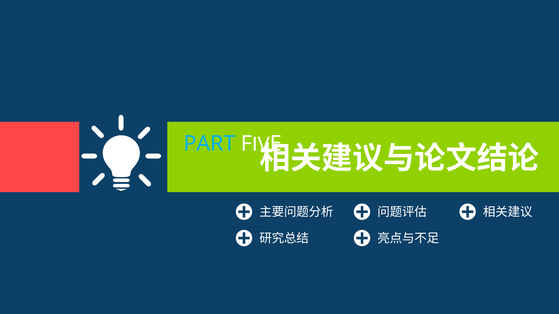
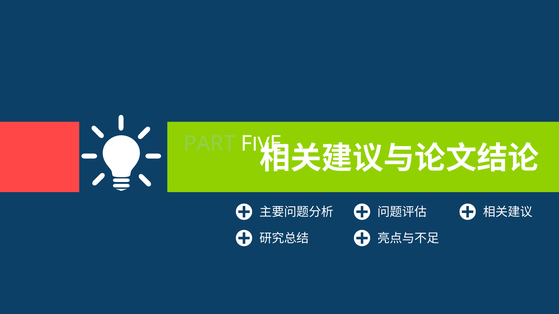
PART colour: light blue -> light green (210, 144)
